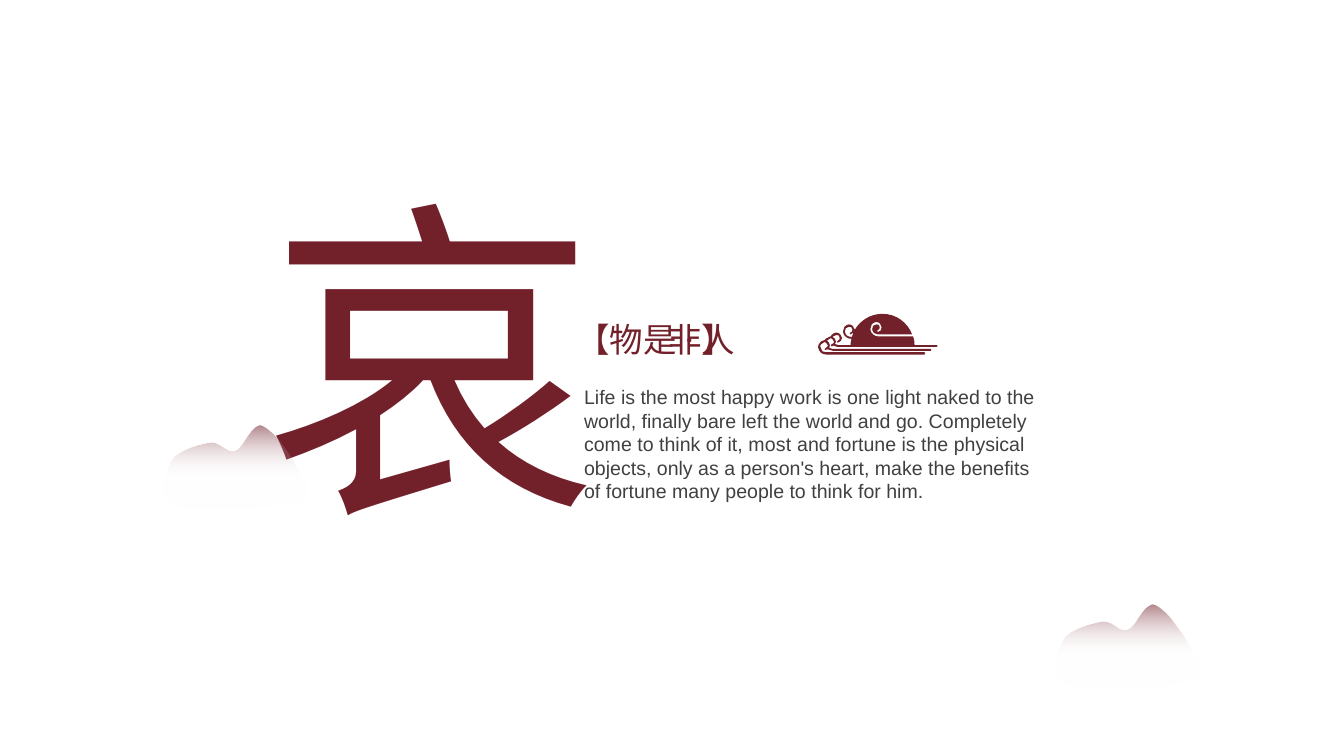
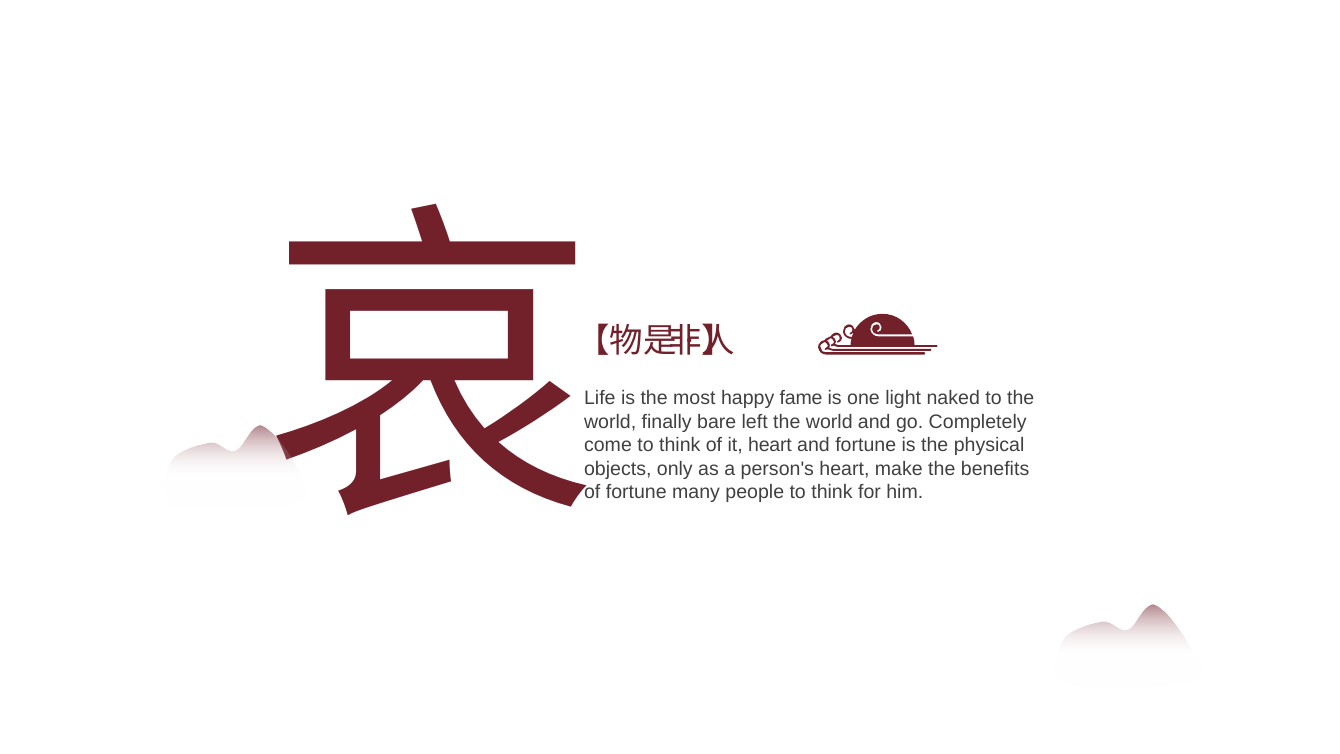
work: work -> fame (801, 398)
it most: most -> heart (770, 445)
